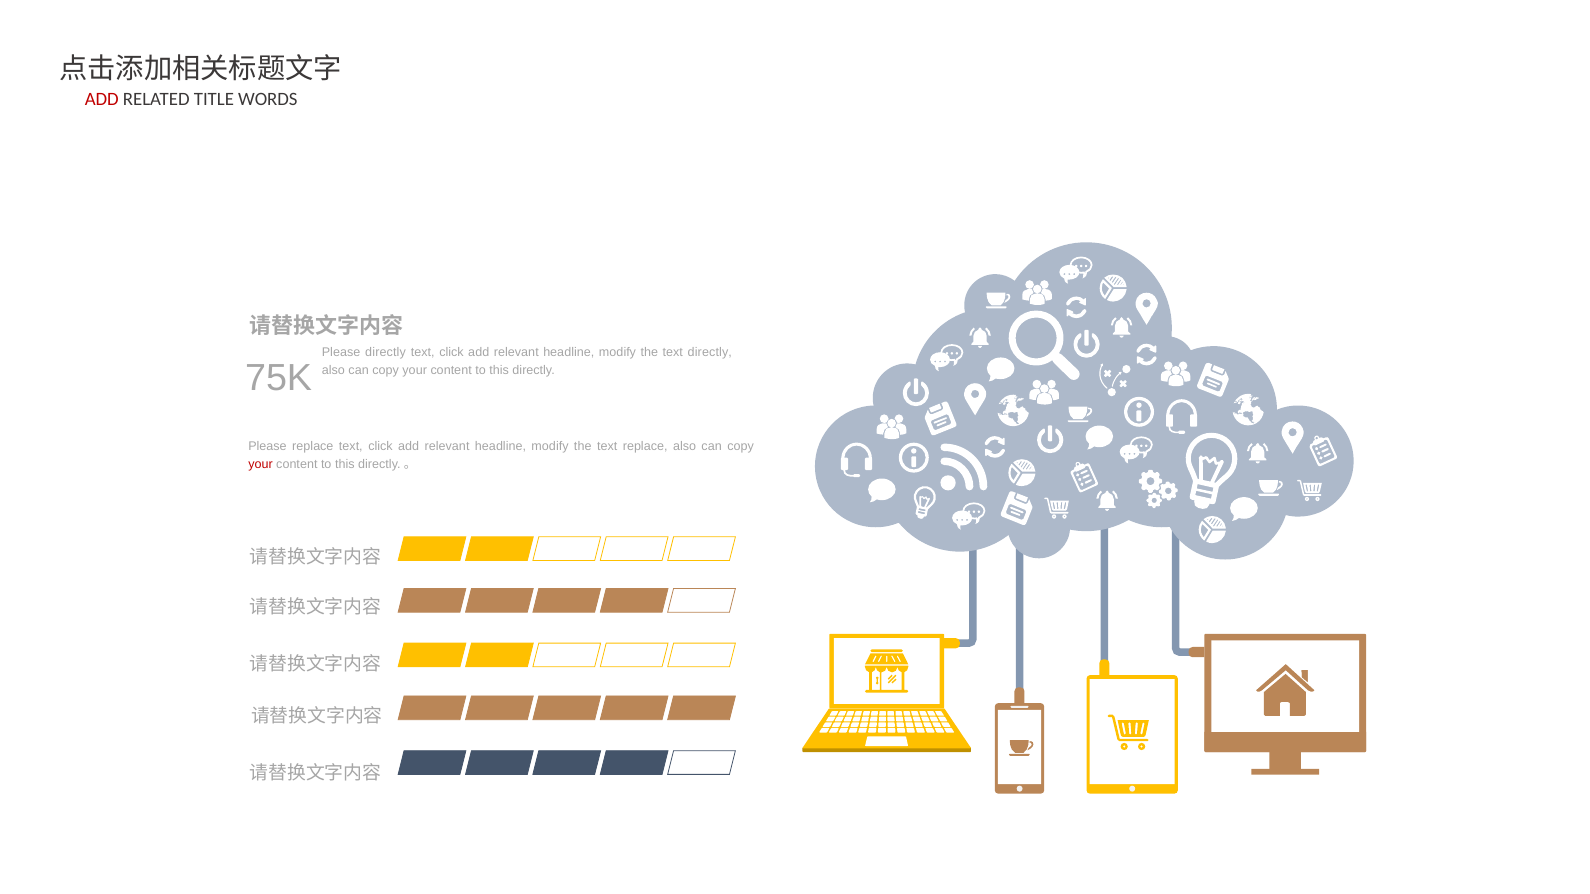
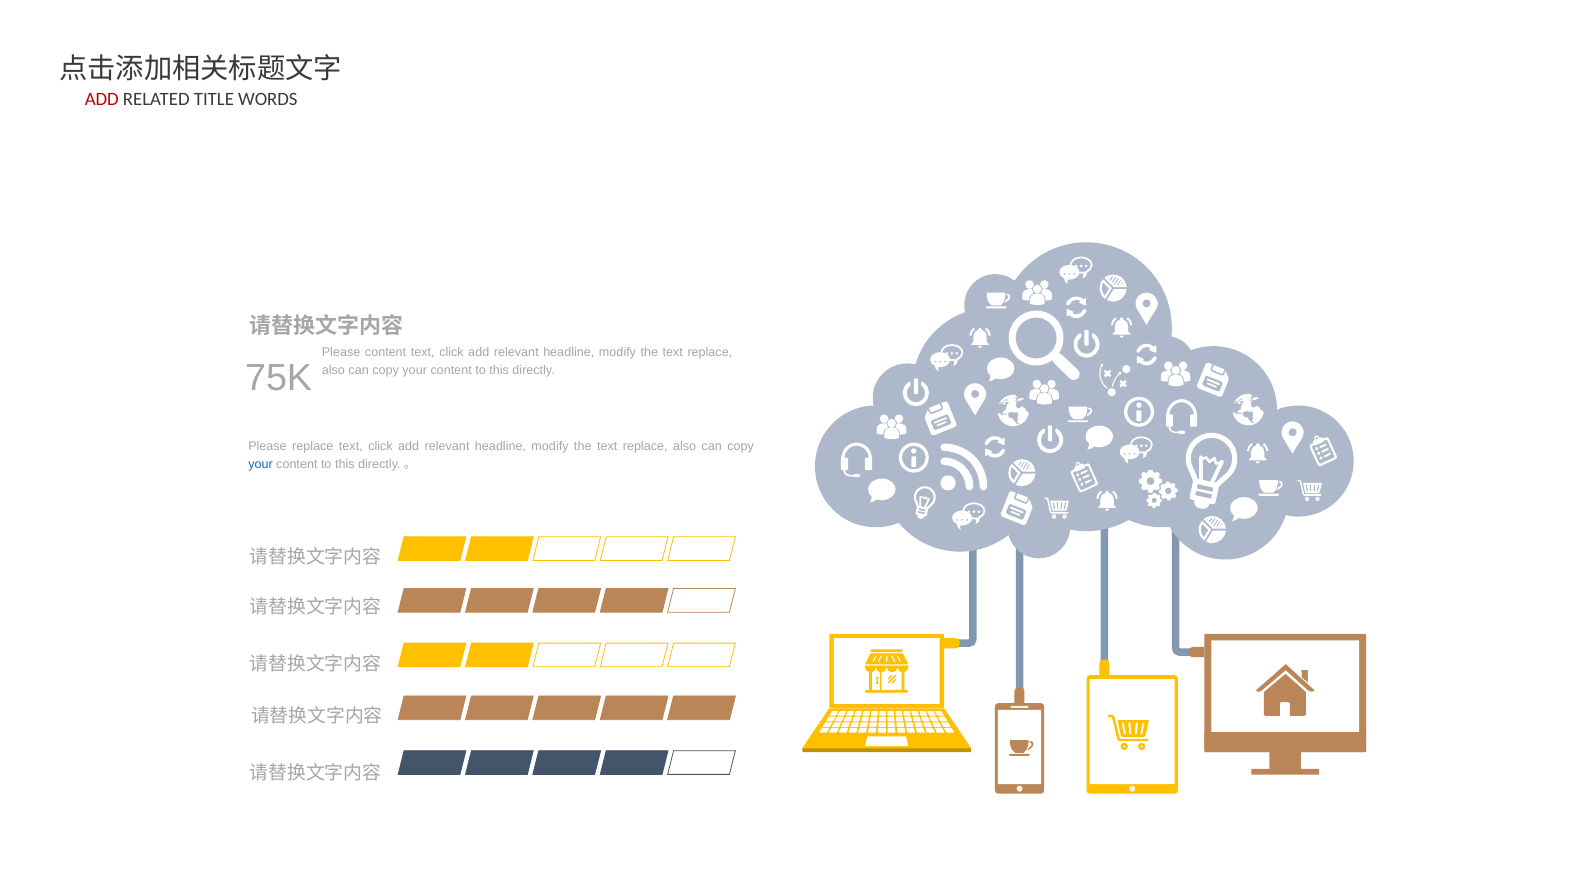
Please directly: directly -> content (386, 353)
directly: directly -> replace (710, 353)
your colour: red -> blue (261, 464)
